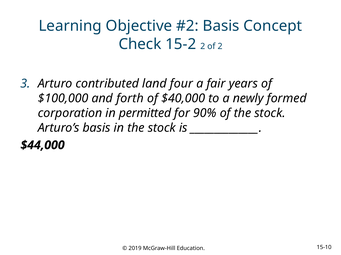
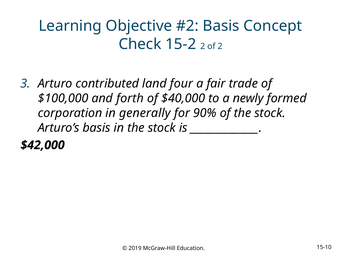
years: years -> trade (243, 84)
permitted: permitted -> generally (145, 113)
$44,000: $44,000 -> $42,000 (43, 146)
